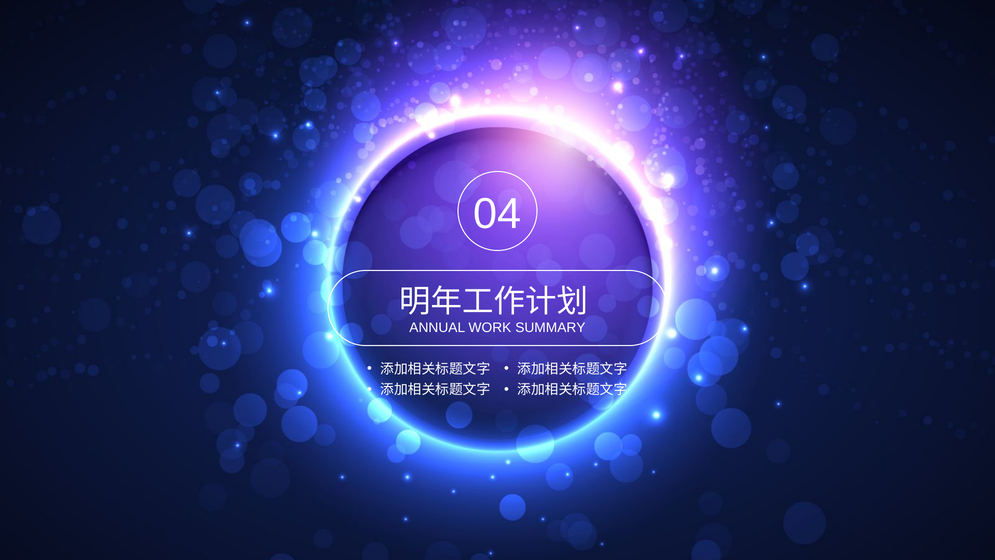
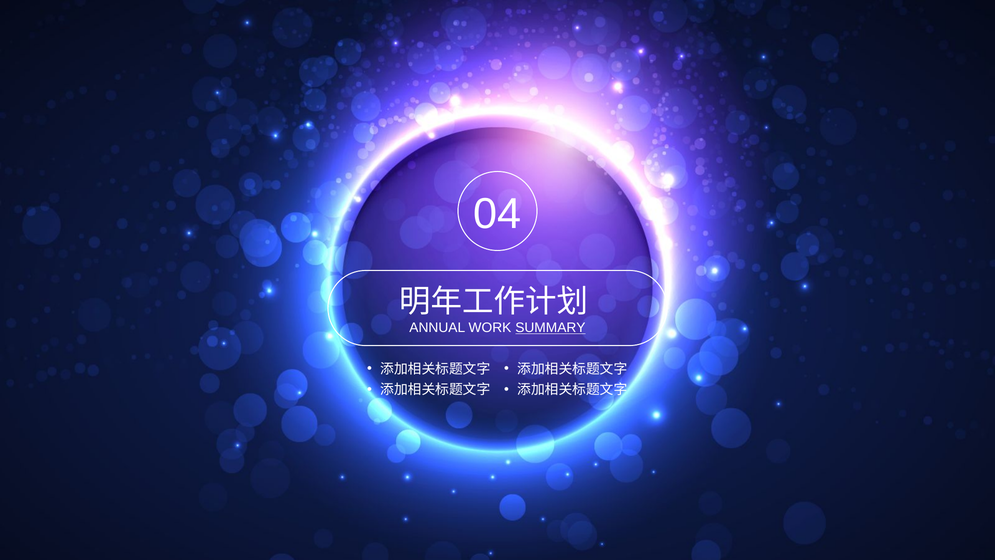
SUMMARY underline: none -> present (550, 328)
